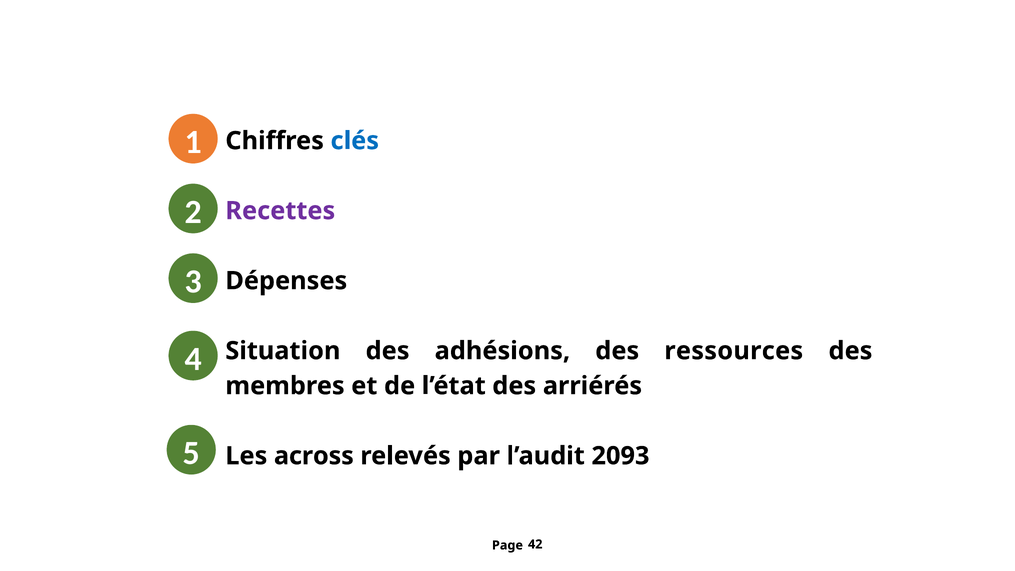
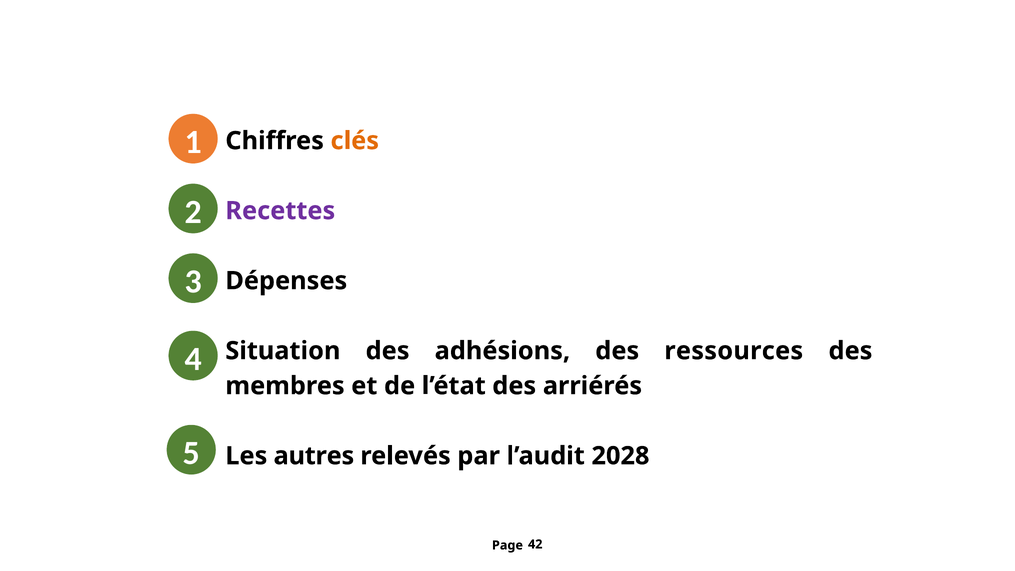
clés colour: blue -> orange (355, 141)
across: across -> autres (314, 456)
2093: 2093 -> 2028 (620, 456)
